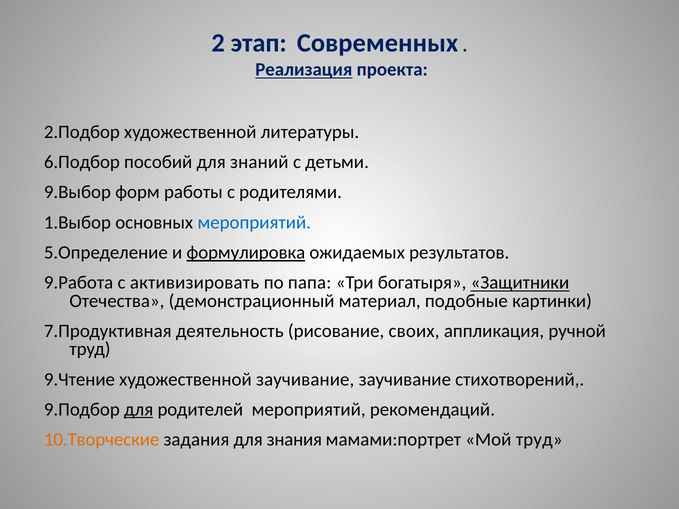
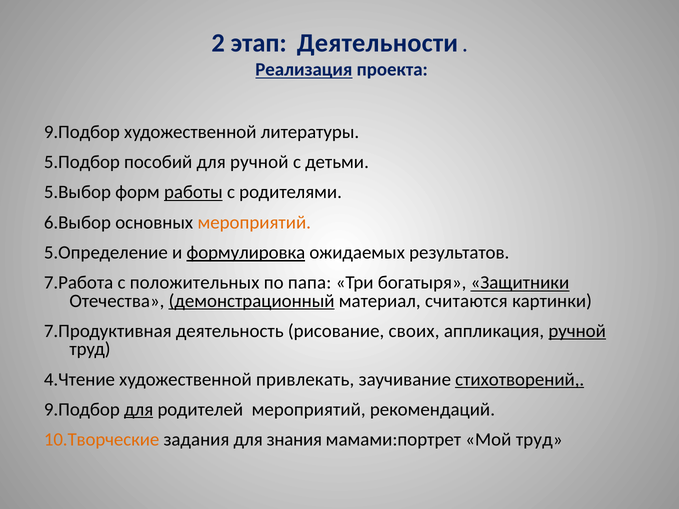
Современных: Современных -> Деятельности (377, 43)
2.Подбор: 2.Подбор -> 9.Подбор (82, 132)
6.Подбор: 6.Подбор -> 5.Подбор (82, 162)
для знаний: знаний -> ручной (259, 162)
9.Выбор: 9.Выбор -> 5.Выбор (77, 192)
работы underline: none -> present (193, 192)
1.Выбор: 1.Выбор -> 6.Выбор (77, 223)
мероприятий colour: blue -> orange (254, 223)
9.Работа: 9.Работа -> 7.Работа (79, 283)
активизировать: активизировать -> положительных (195, 283)
демонстрационный underline: none -> present (252, 301)
подобные: подобные -> считаются (466, 301)
ручной underline: none -> present (577, 331)
9.Чтение: 9.Чтение -> 4.Чтение (79, 380)
художественной заучивание: заучивание -> привлекать (305, 380)
стихотворений underline: none -> present (520, 380)
